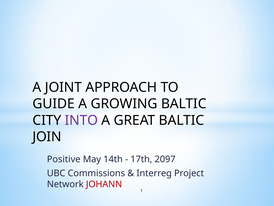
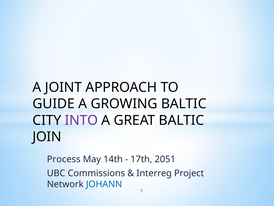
Positive: Positive -> Process (64, 159)
2097: 2097 -> 2051 (165, 159)
JOHANN colour: red -> blue (104, 184)
